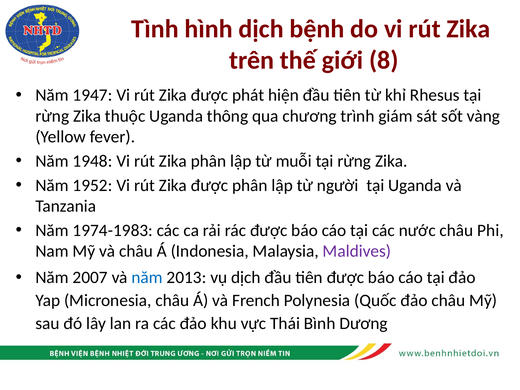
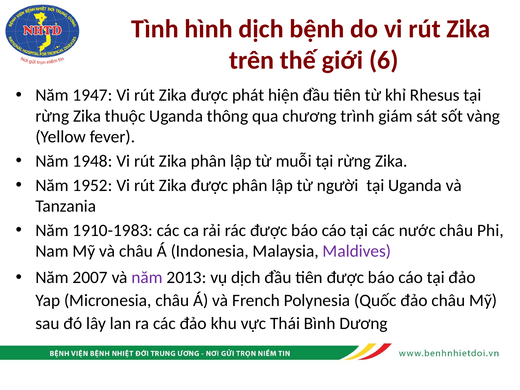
8: 8 -> 6 (384, 60)
1974-1983: 1974-1983 -> 1910-1983 (113, 230)
năm colour: blue -> purple (147, 278)
